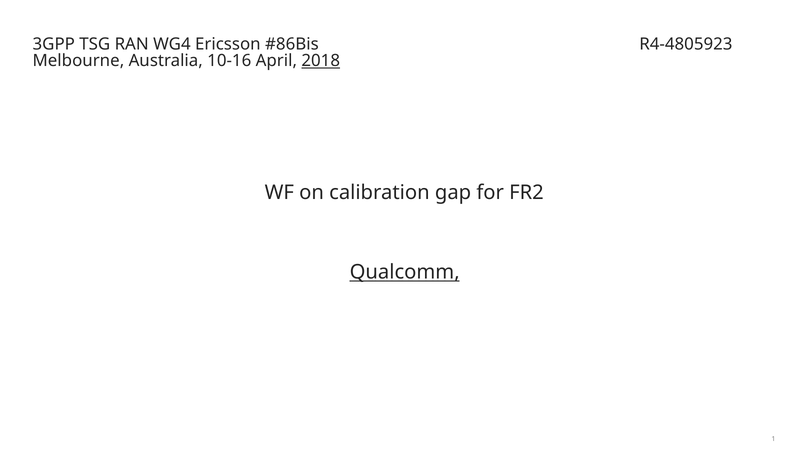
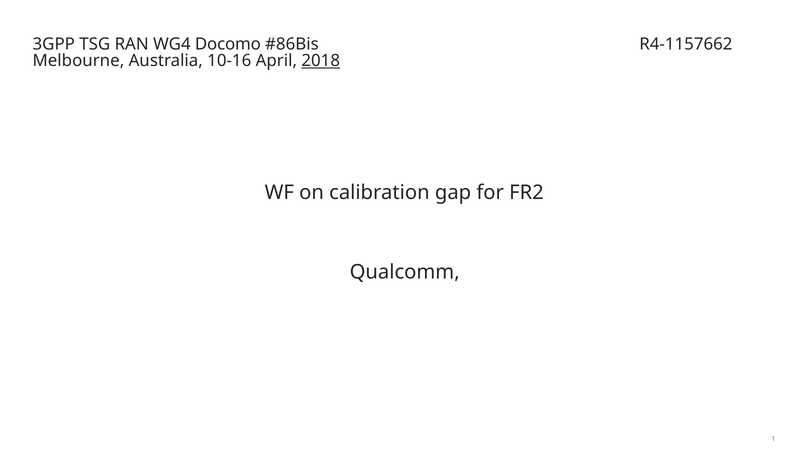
Ericsson: Ericsson -> Docomo (228, 44)
R4-4805923: R4-4805923 -> R4-1157662 (686, 44)
Qualcomm underline: present -> none (405, 272)
